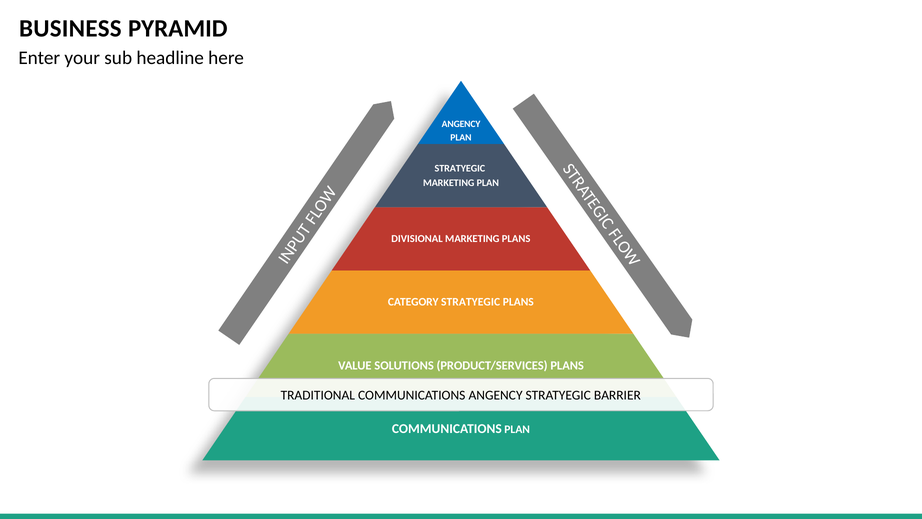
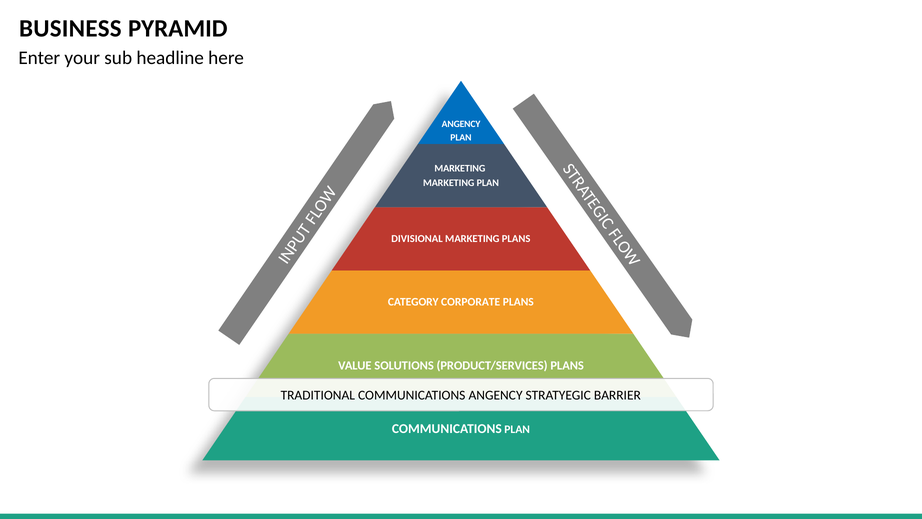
STRATYEGIC: STRATYEGIC -> MARKETING (460, 168)
STRATYEGIC: STRATYEGIC -> CORPORATE (471, 302)
